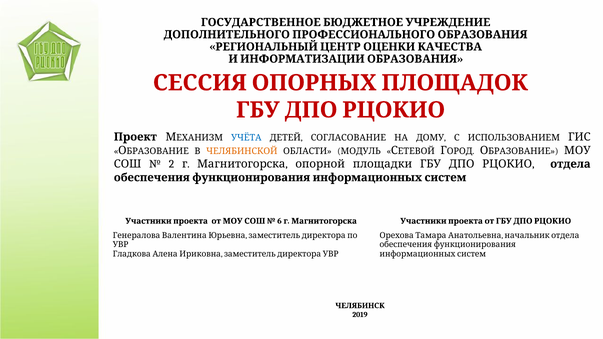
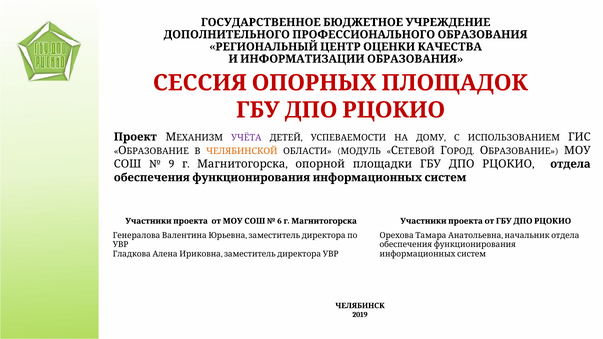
УЧЁТА colour: blue -> purple (246, 138)
СОГЛАСОВАНИЕ: СОГЛАСОВАНИЕ -> УСПЕВАЕМОСТИ (348, 138)
2: 2 -> 9 (171, 164)
